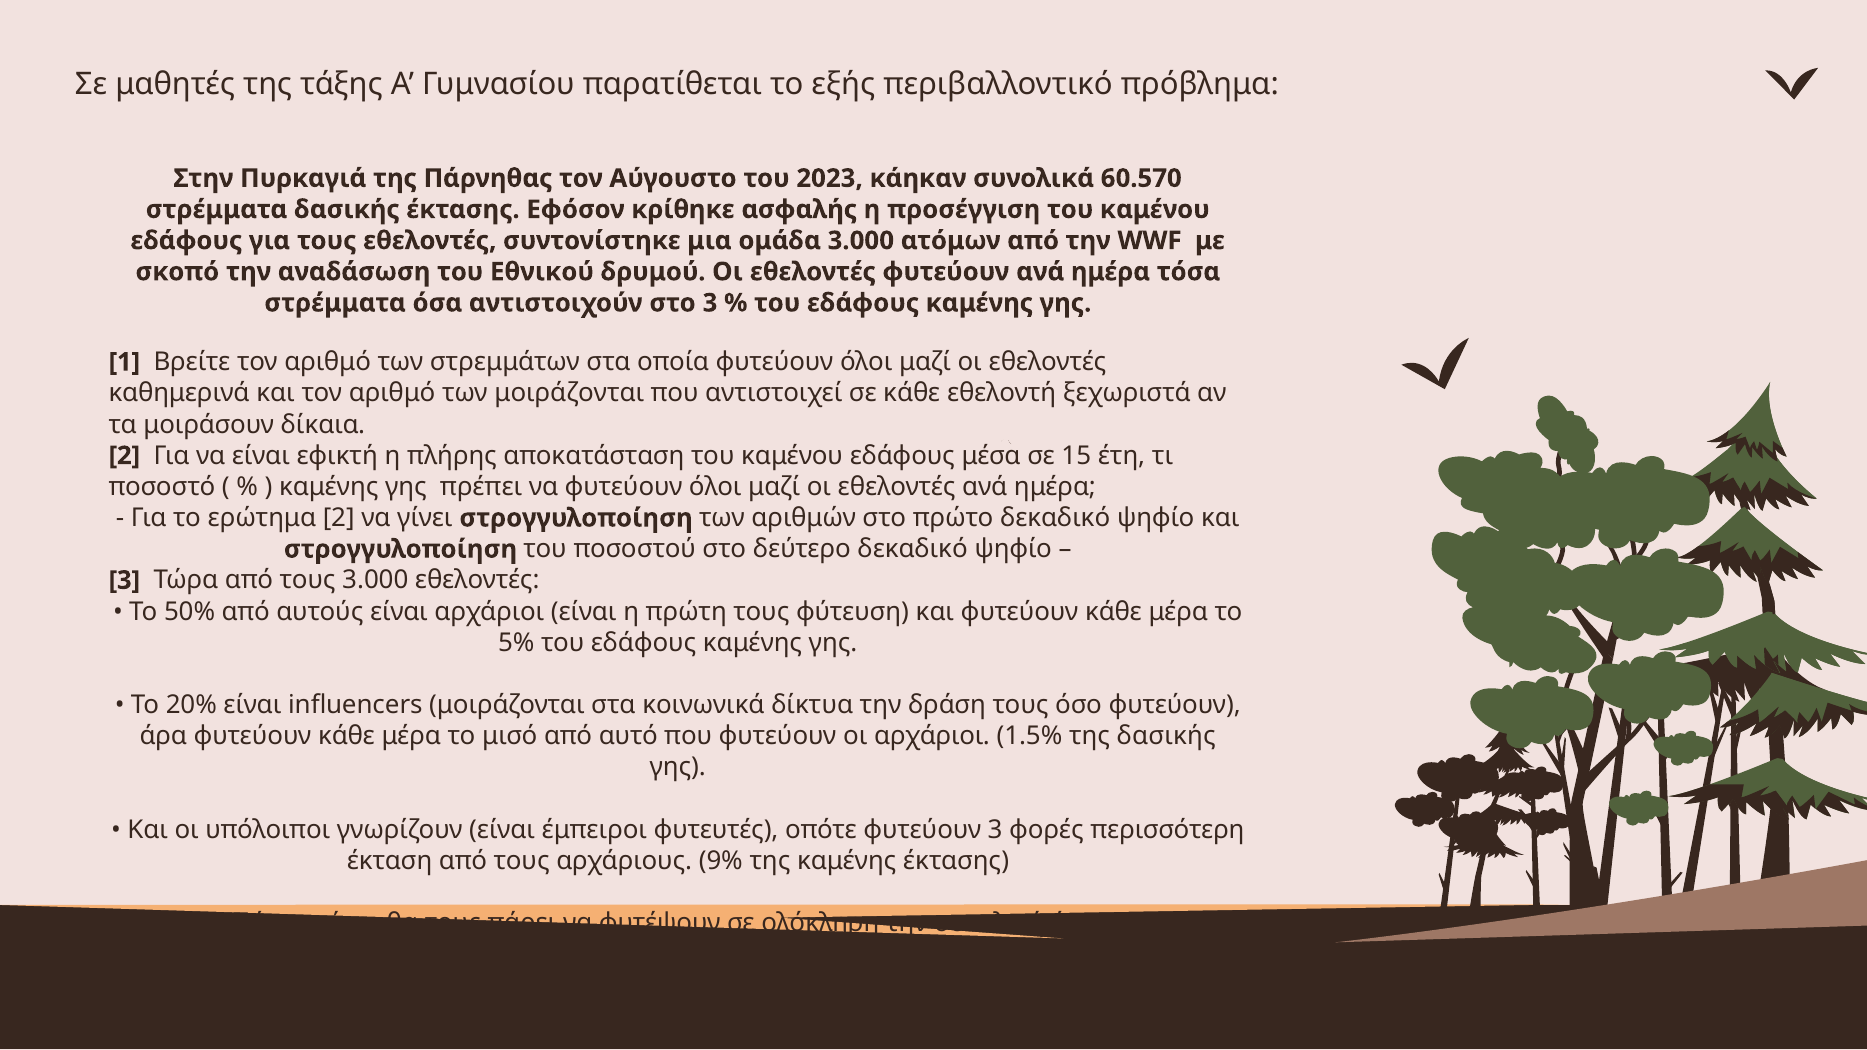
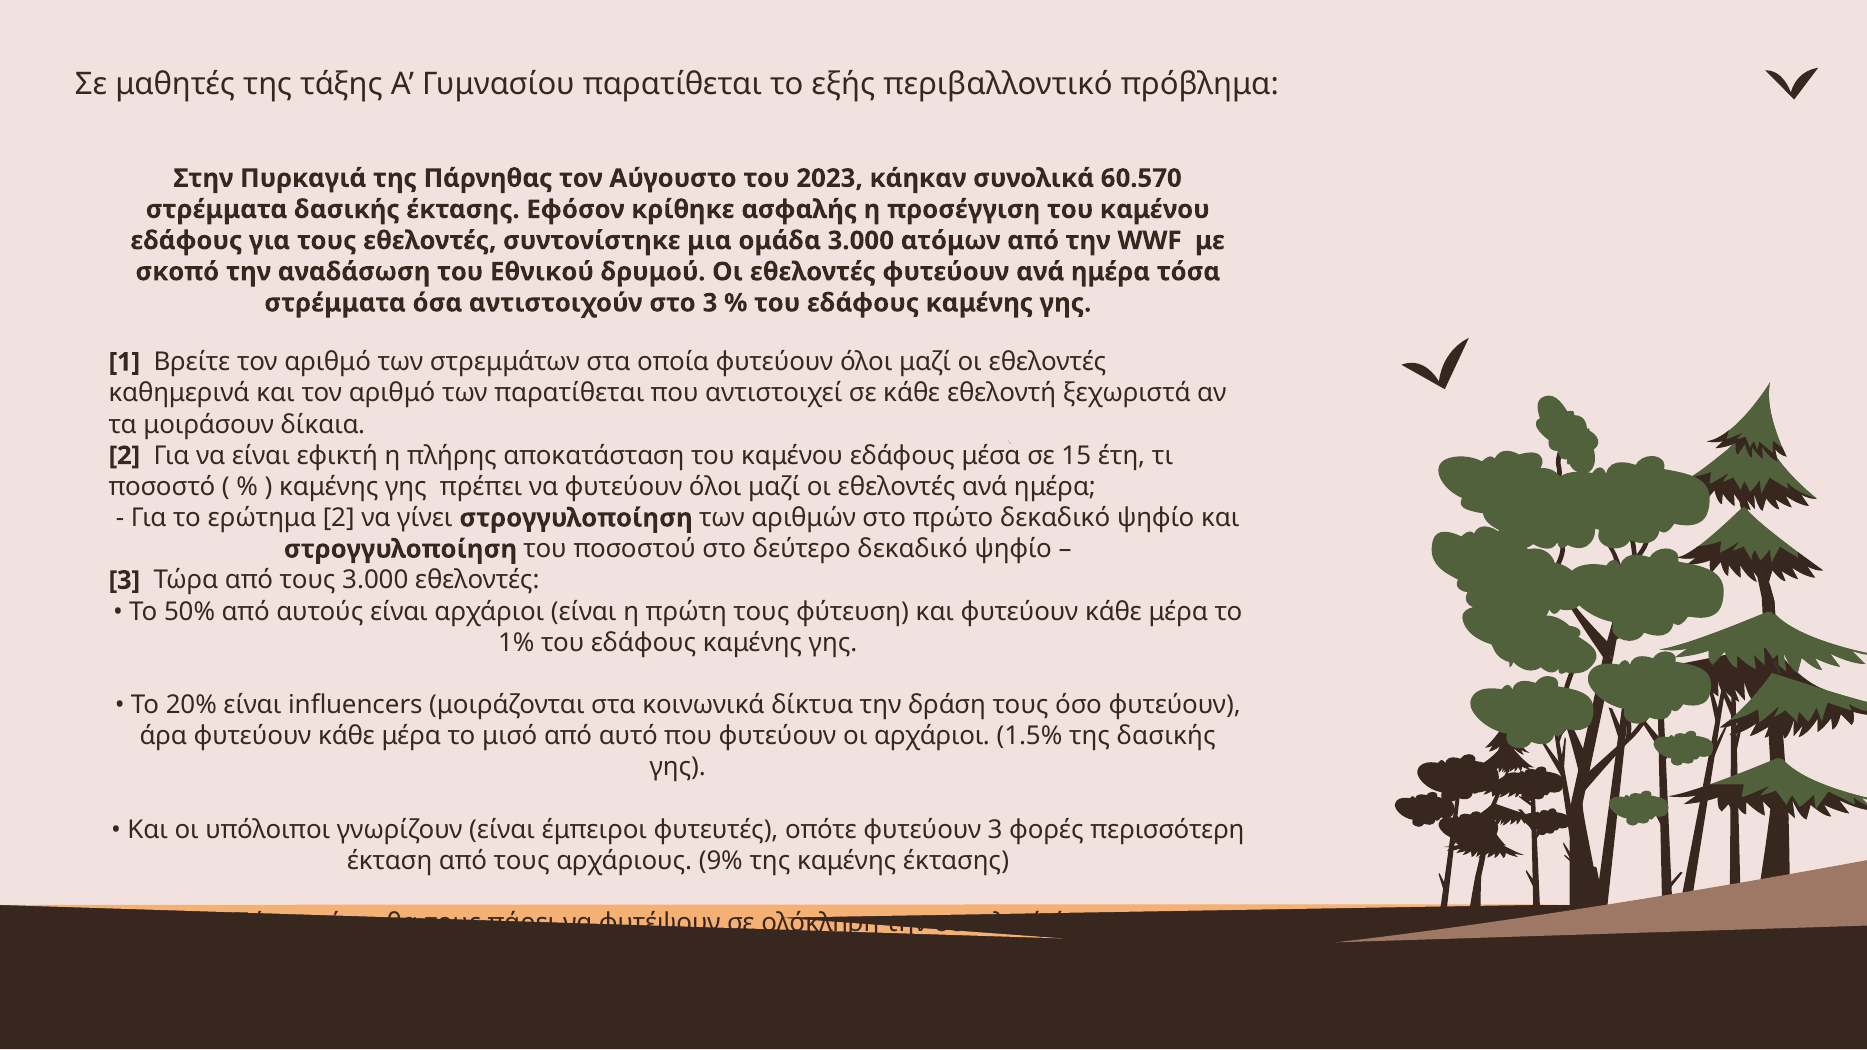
των μοιράζονται: μοιράζονται -> παρατίθεται (569, 393)
5%: 5% -> 1% (516, 643)
